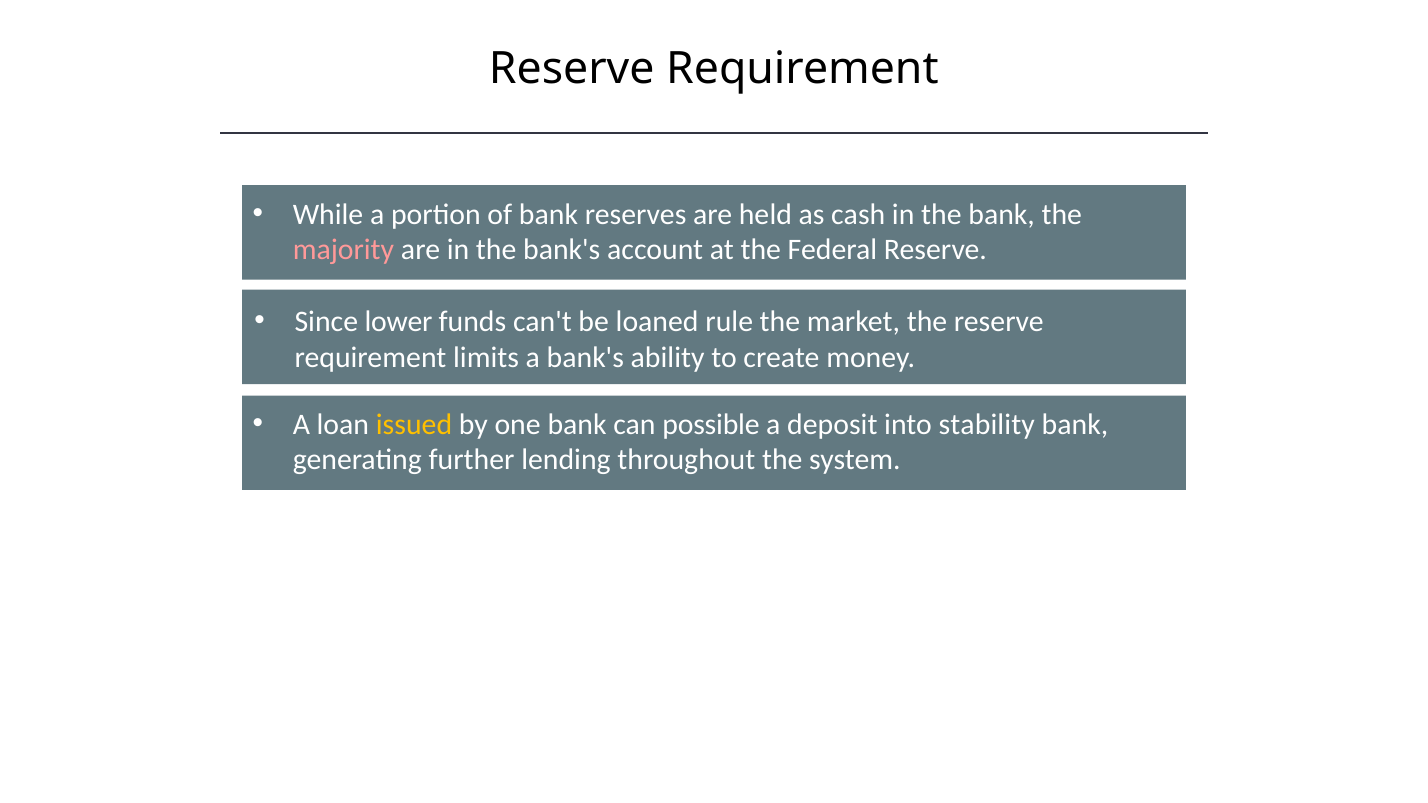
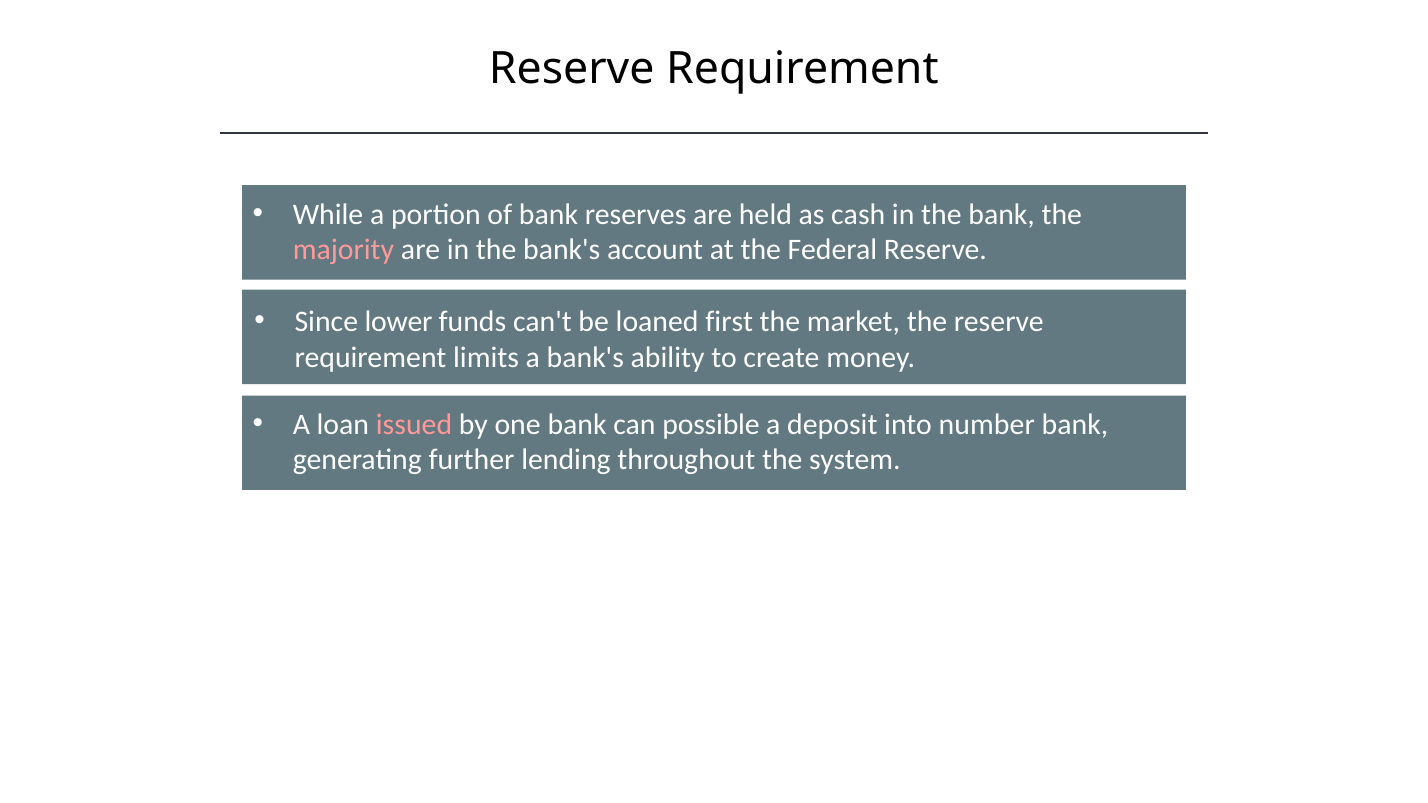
rule: rule -> first (729, 322)
issued colour: yellow -> pink (414, 424)
stability: stability -> number (987, 424)
